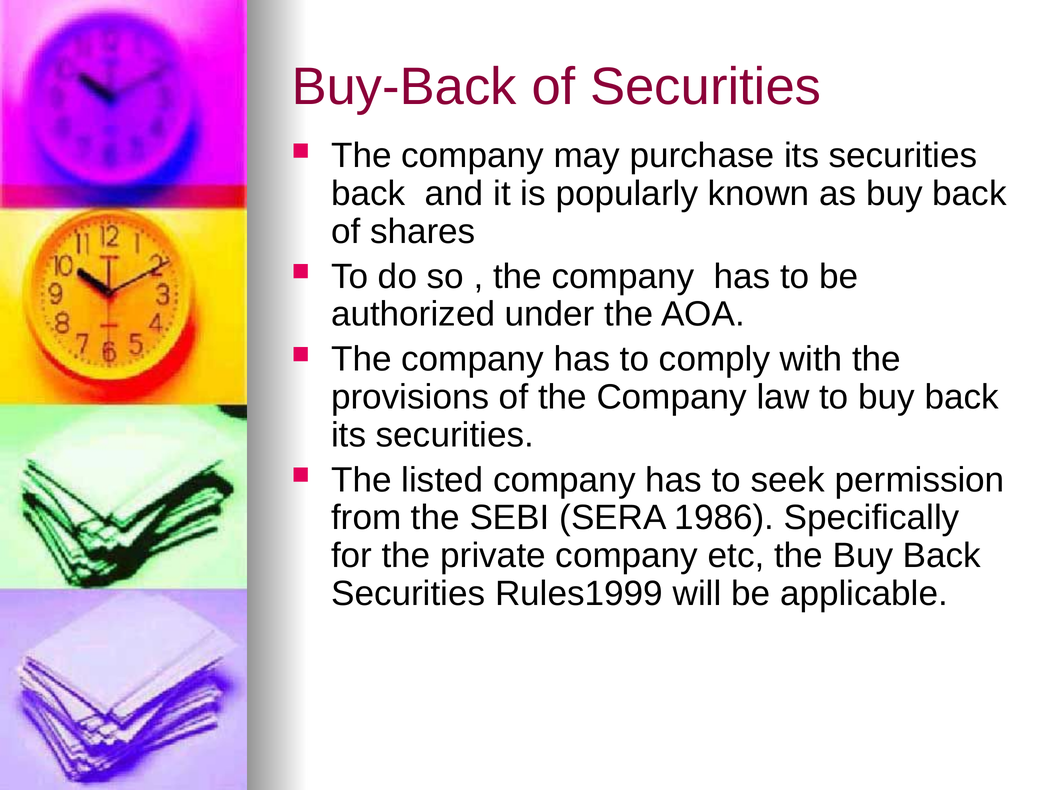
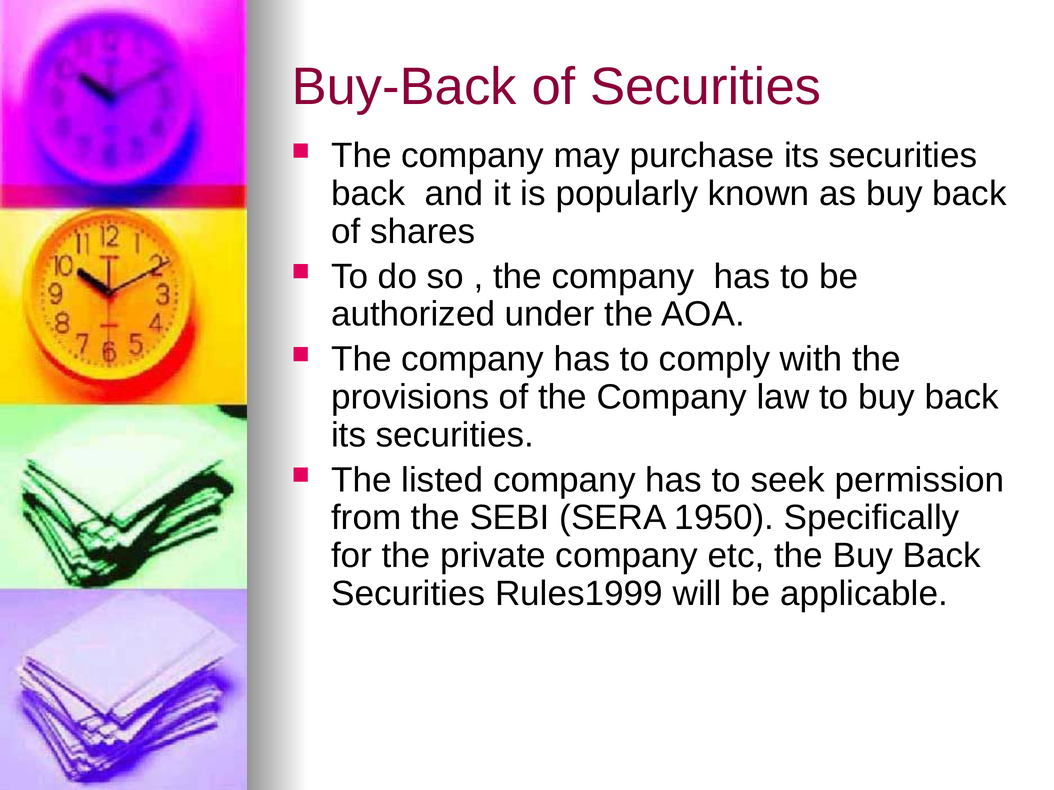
1986: 1986 -> 1950 (724, 518)
